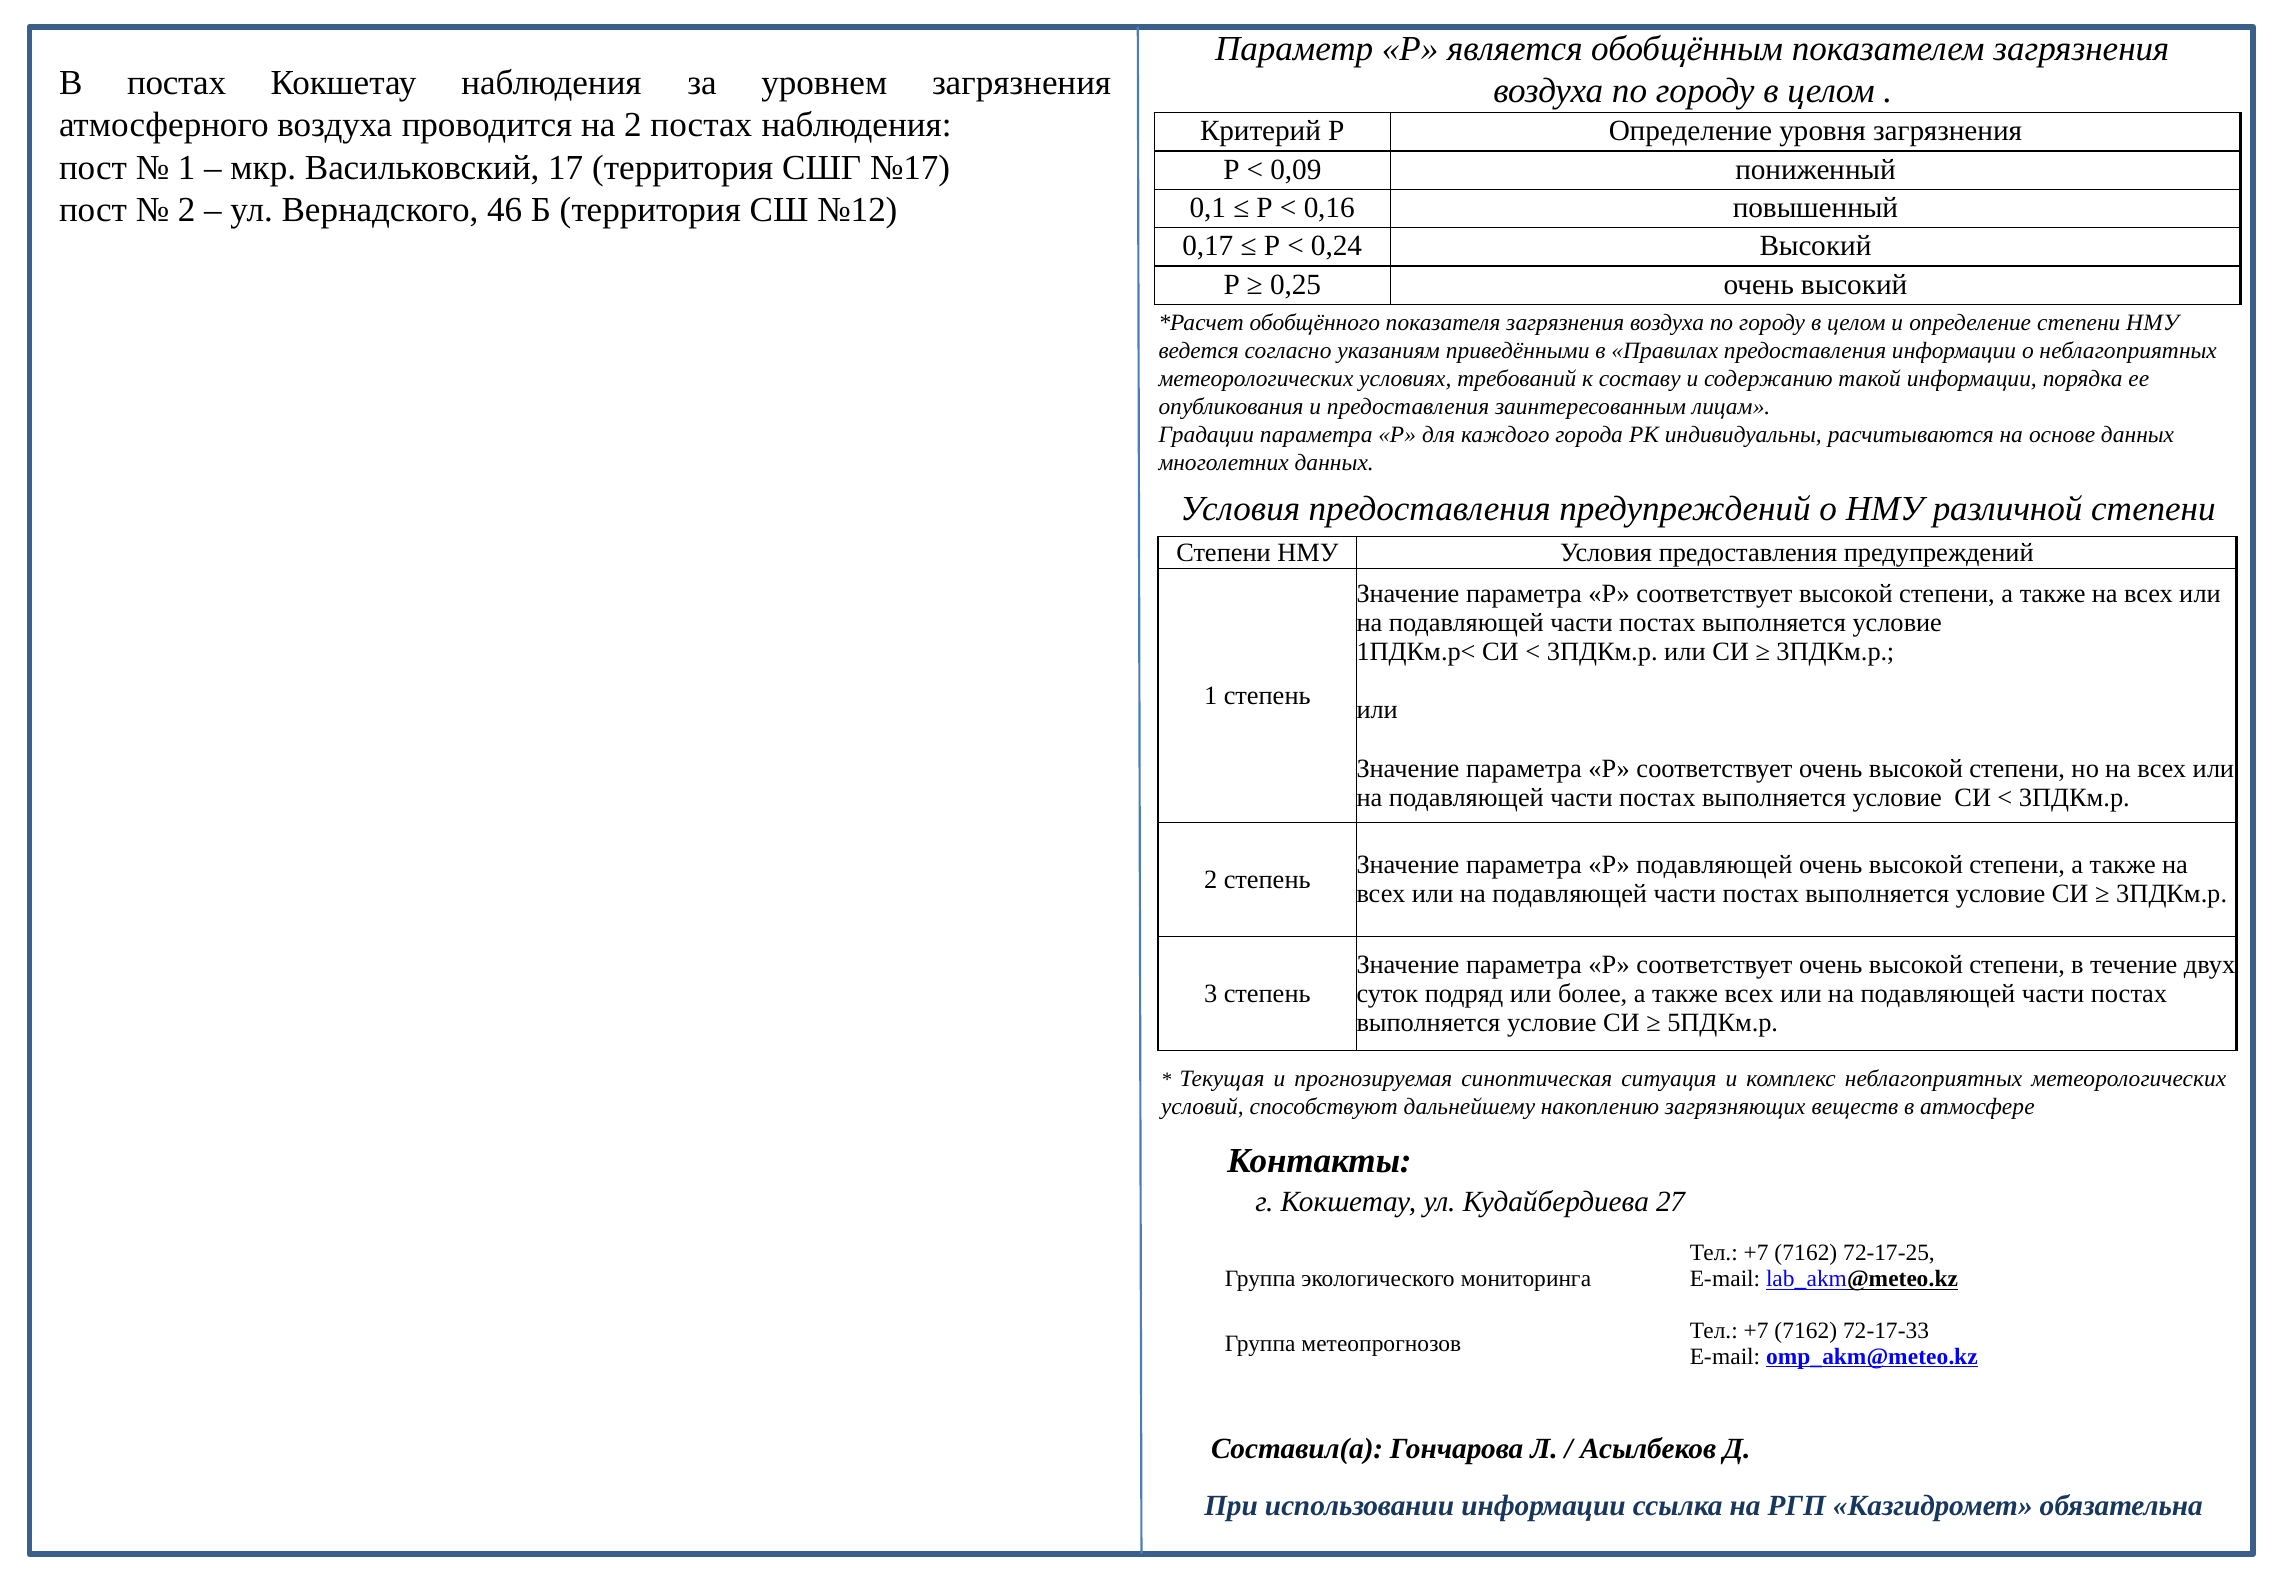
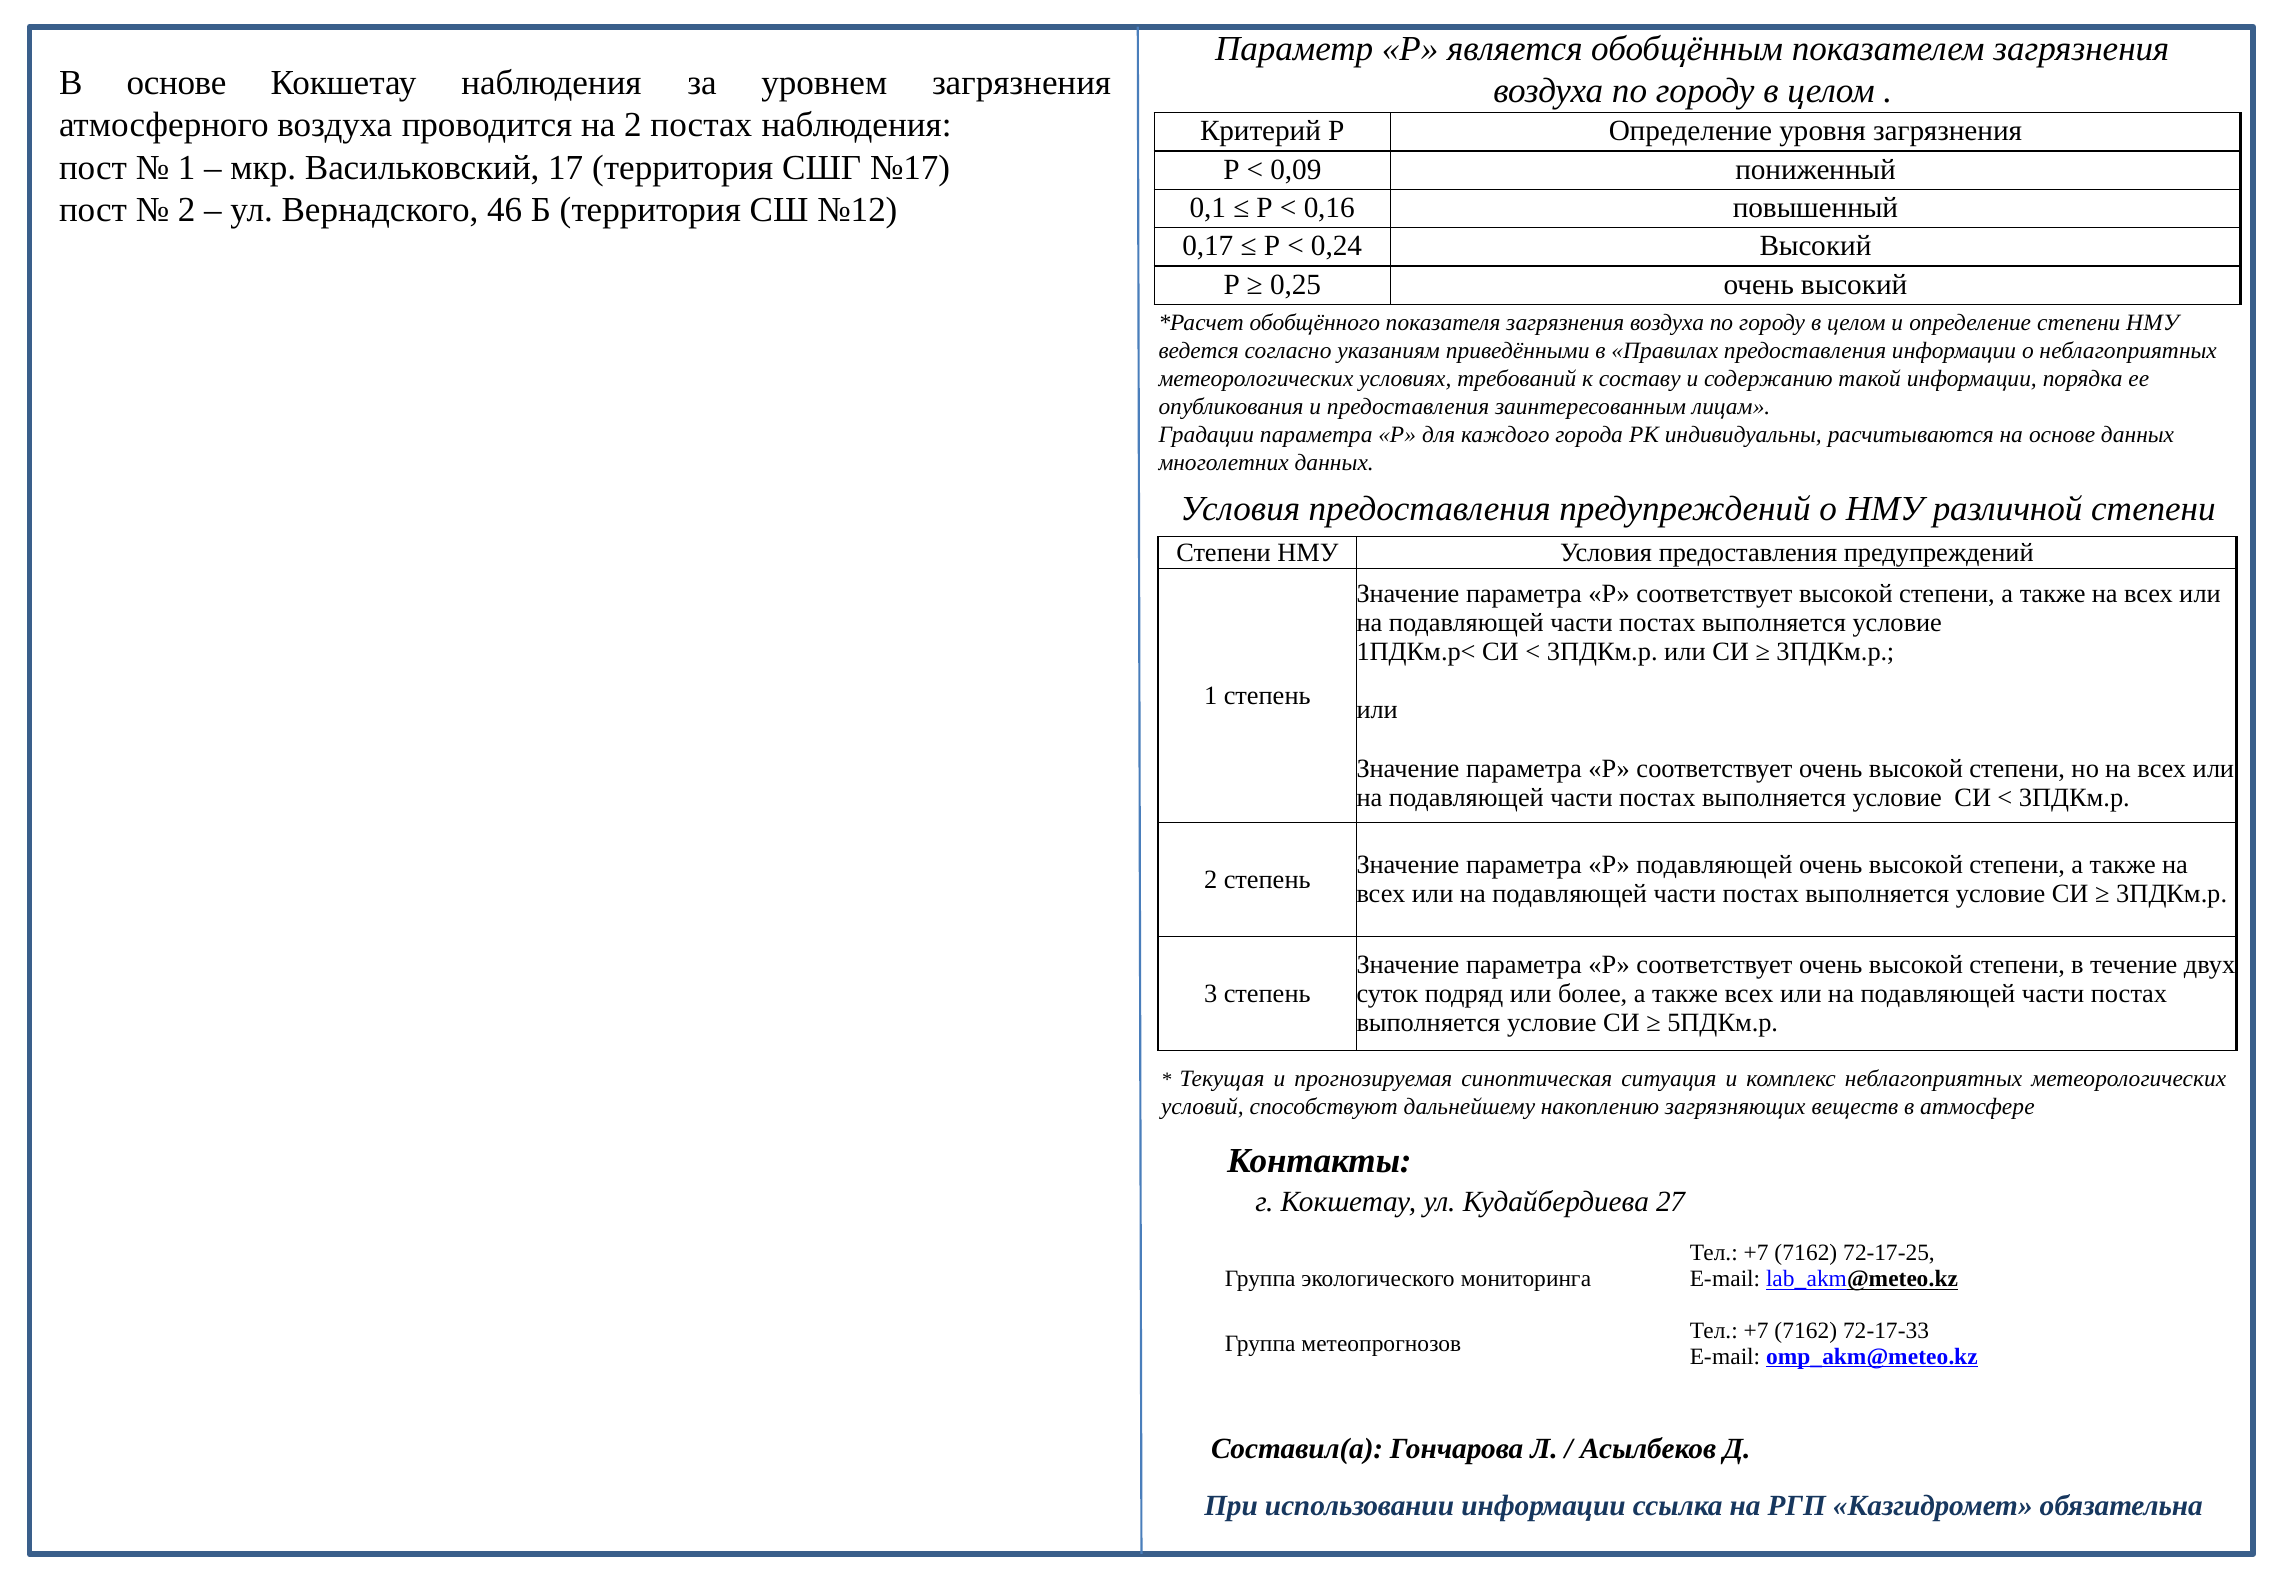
В постах: постах -> основе (177, 83)
